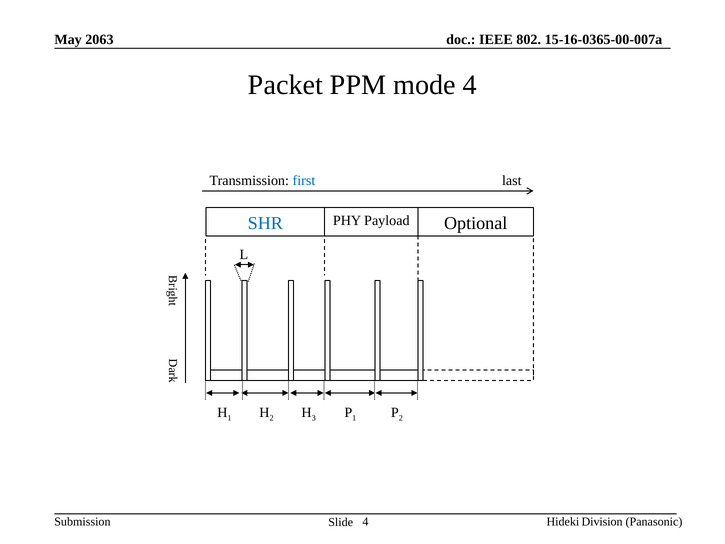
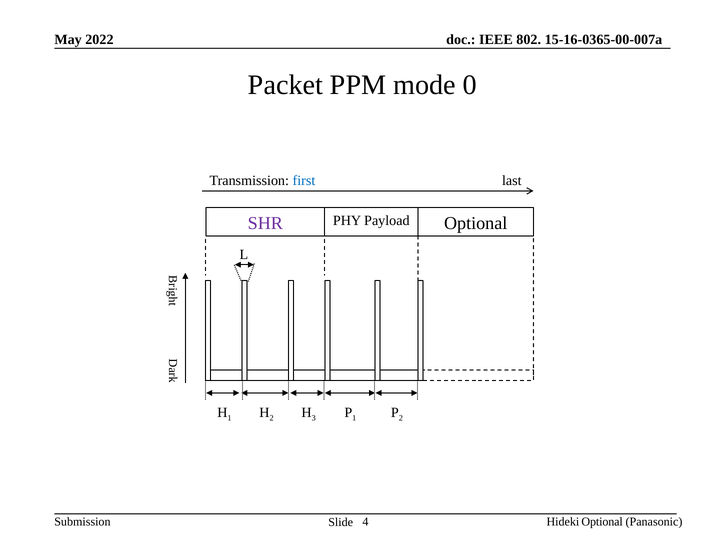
2063: 2063 -> 2022 (99, 40)
mode 4: 4 -> 0 (470, 85)
SHR colour: blue -> purple (265, 223)
Hideki Division: Division -> Optional (602, 521)
